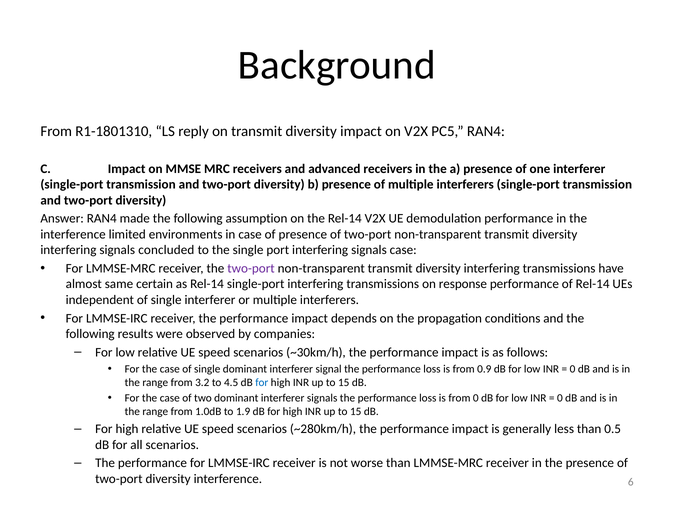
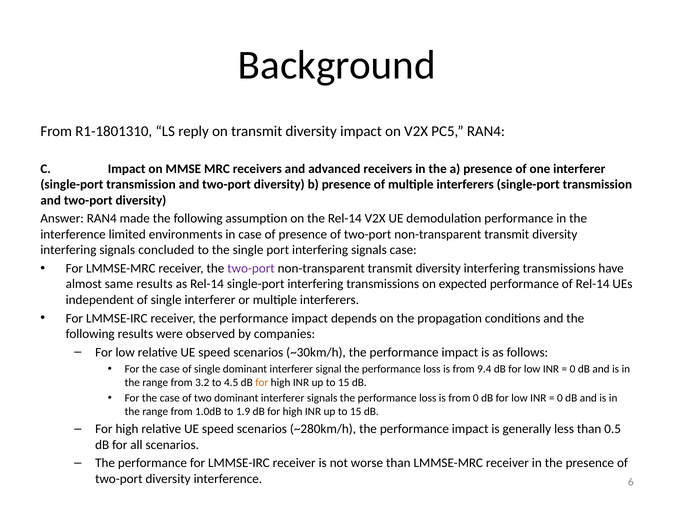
same certain: certain -> results (154, 284)
response: response -> expected (463, 284)
0.9: 0.9 -> 9.4 (484, 369)
for colour: blue -> orange (262, 383)
